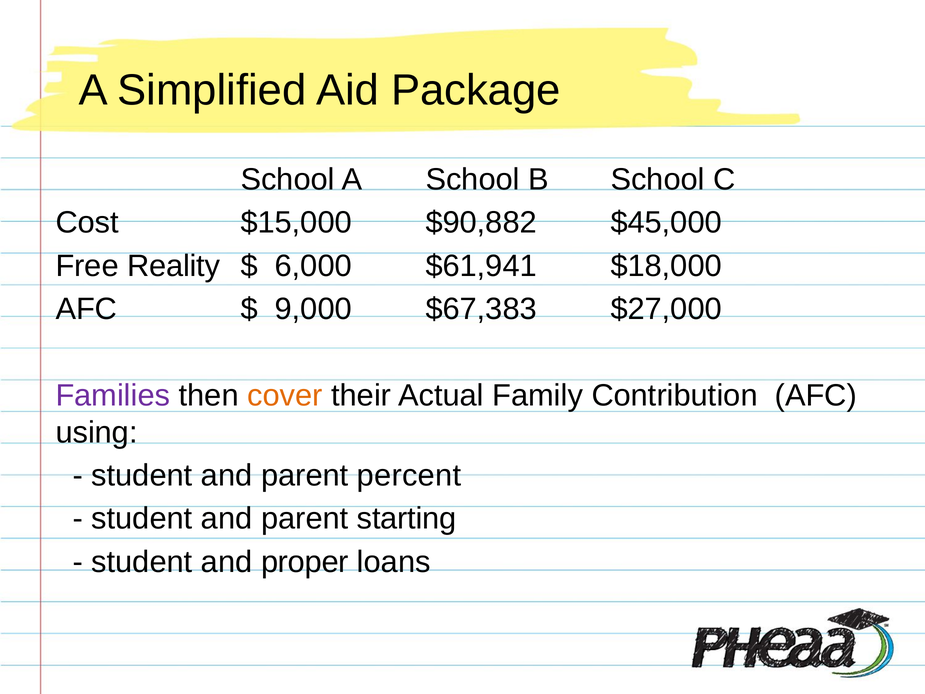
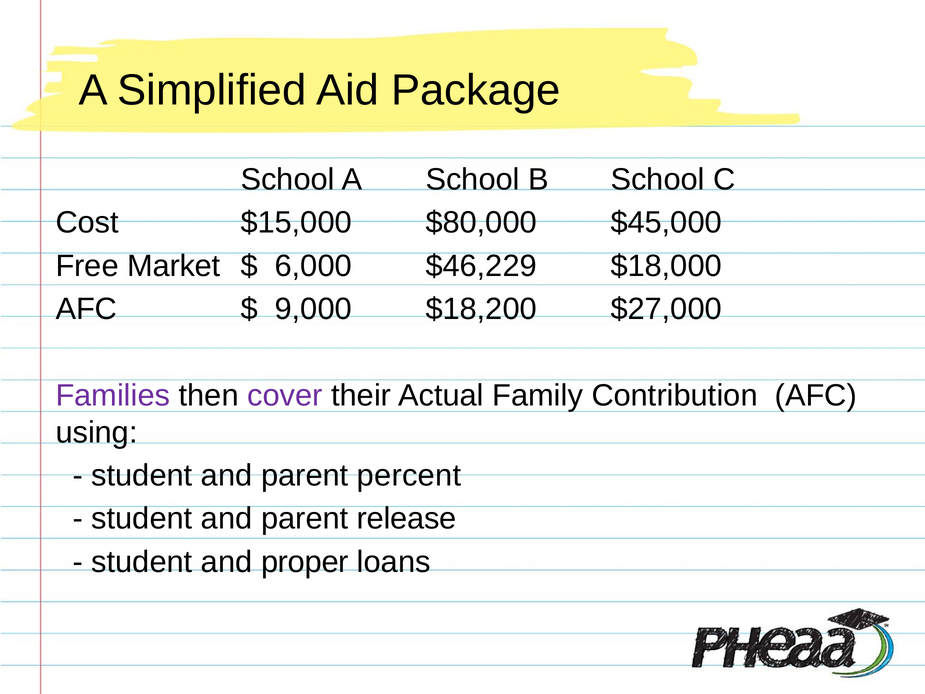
$90,882: $90,882 -> $80,000 (481, 223)
Reality: Reality -> Market (174, 266)
$61,941: $61,941 -> $46,229 (481, 266)
$67,383: $67,383 -> $18,200 (481, 309)
cover colour: orange -> purple (285, 395)
starting: starting -> release (407, 519)
